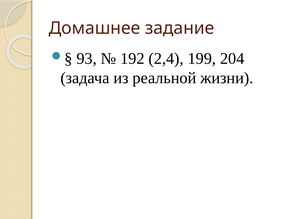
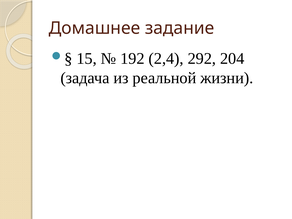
93: 93 -> 15 (87, 59)
199: 199 -> 292 (202, 59)
